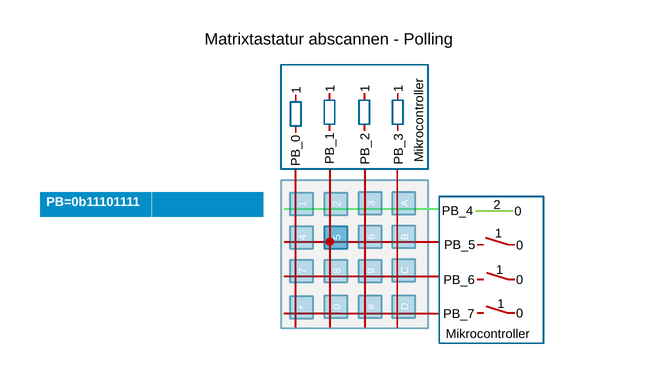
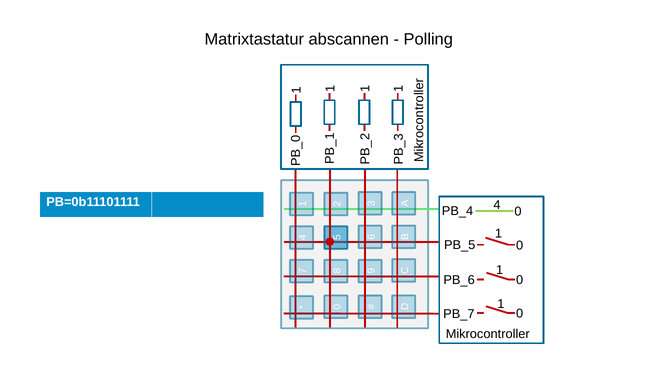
PB=0b11101111 2: 2 -> 4 (497, 205)
